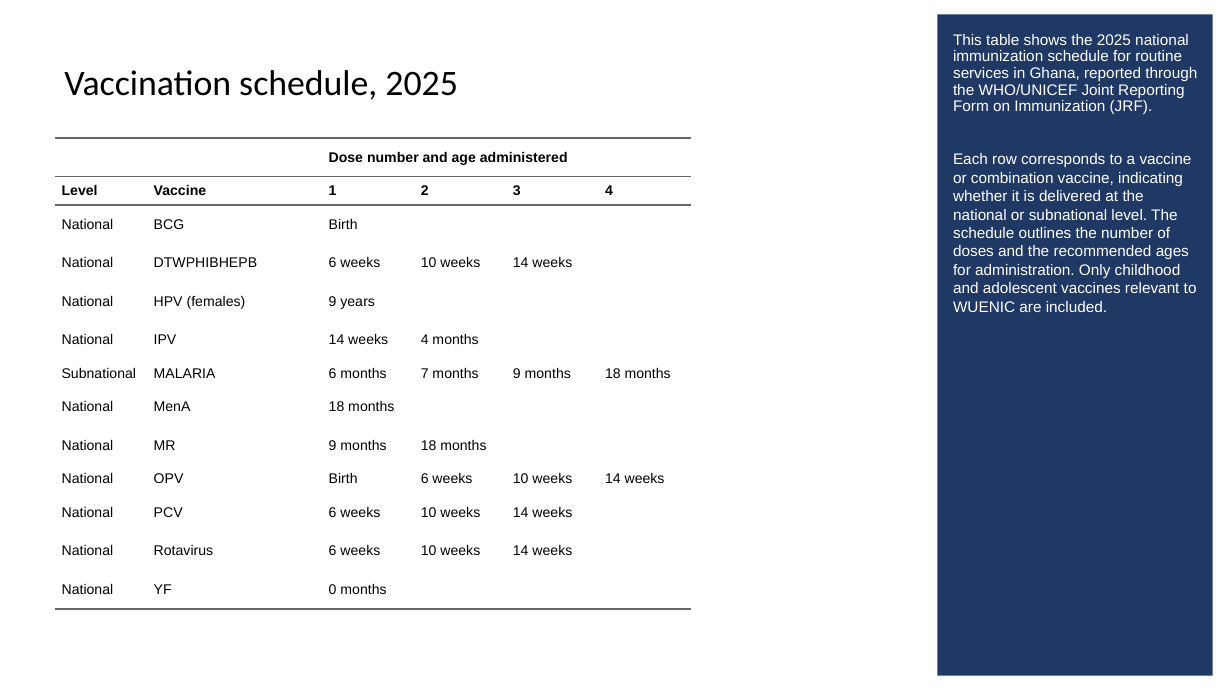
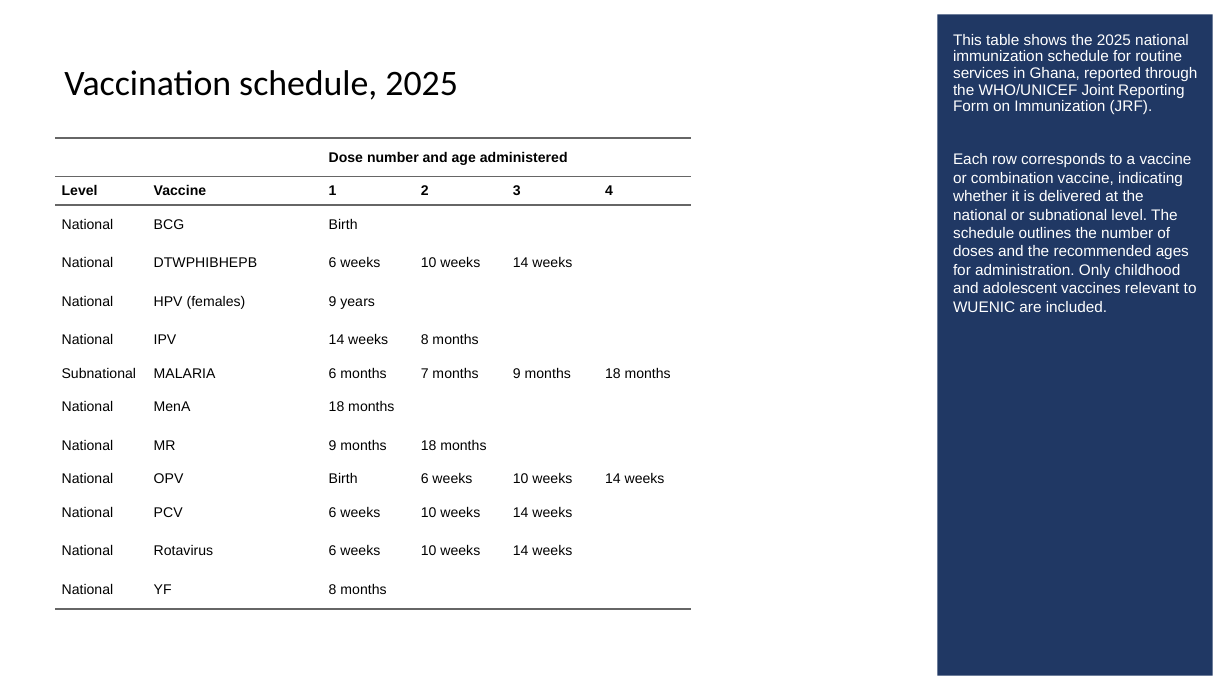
weeks 4: 4 -> 8 (425, 340)
YF 0: 0 -> 8 (333, 590)
